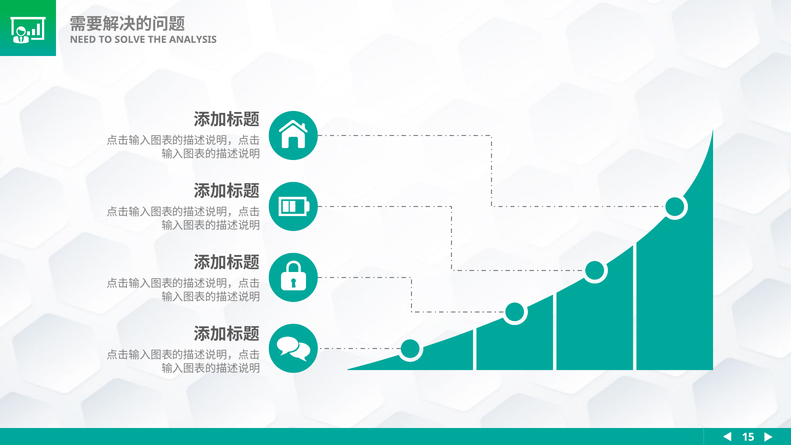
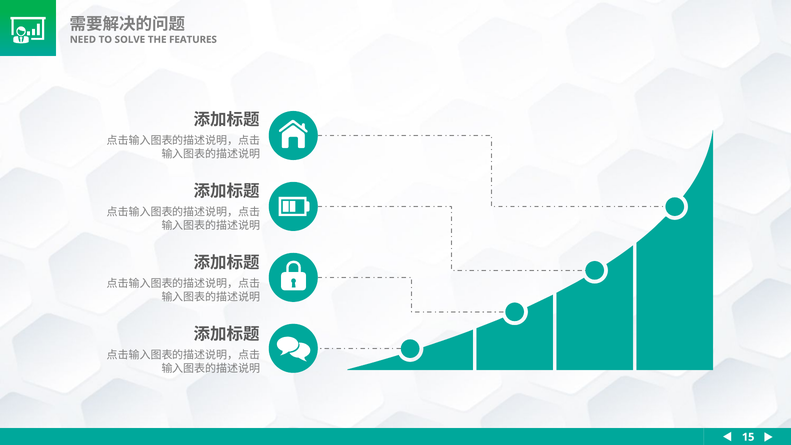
ANALYSIS: ANALYSIS -> FEATURES (193, 40)
